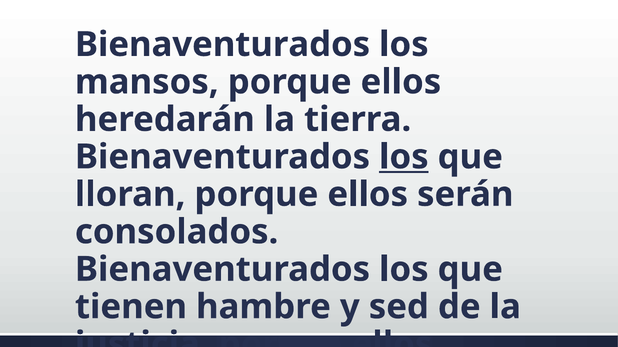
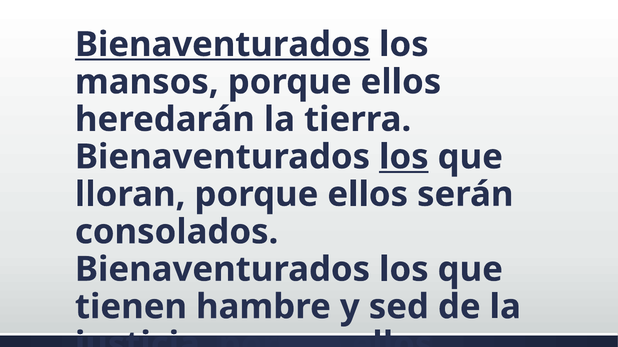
Bienaventurados underline: none -> present (223, 45)
